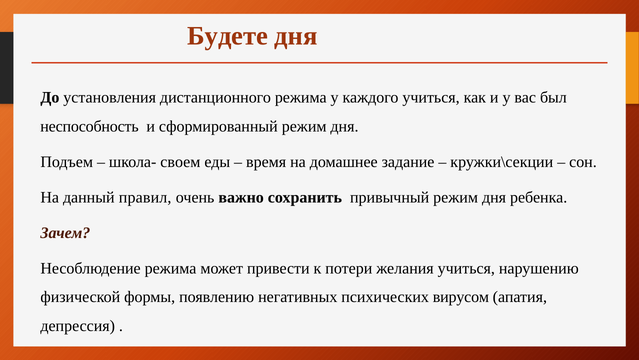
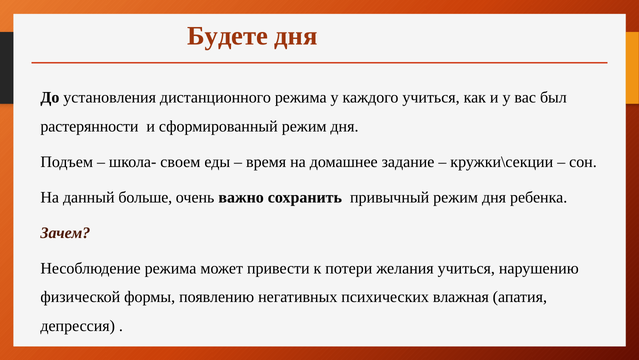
неспособность: неспособность -> растерянности (89, 126)
правил: правил -> больше (145, 197)
вирусом: вирусом -> влажная (461, 297)
